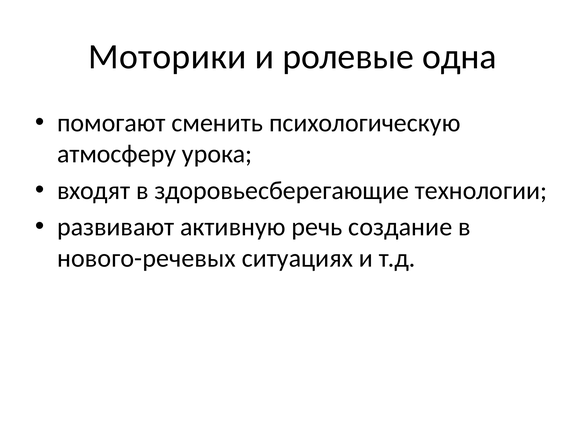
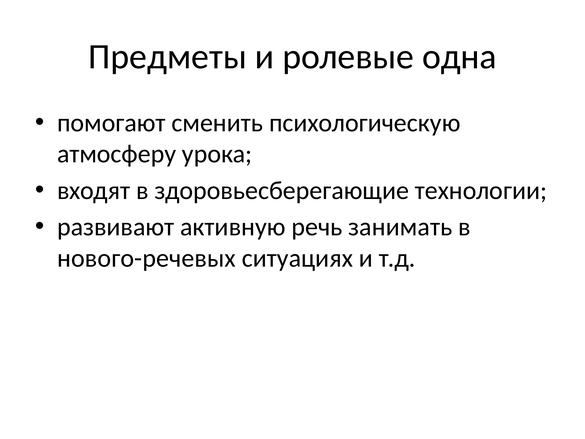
Моторики: Моторики -> Предметы (167, 57)
создание: создание -> занимать (400, 227)
